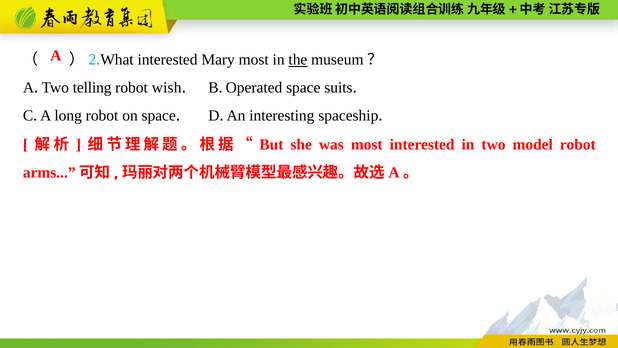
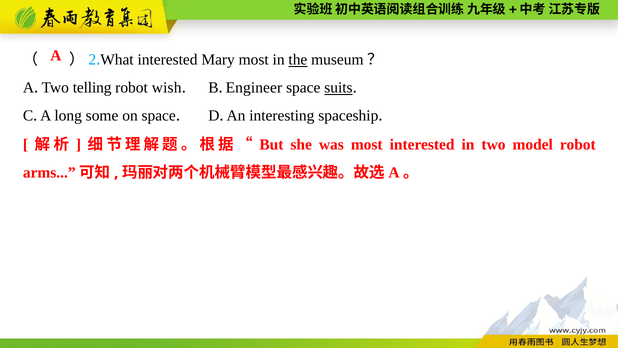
Operated: Operated -> Engineer (254, 88)
suits underline: none -> present (338, 88)
long robot: robot -> some (102, 115)
